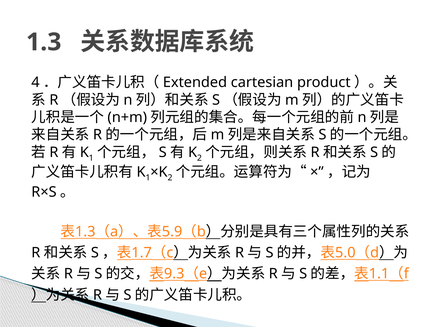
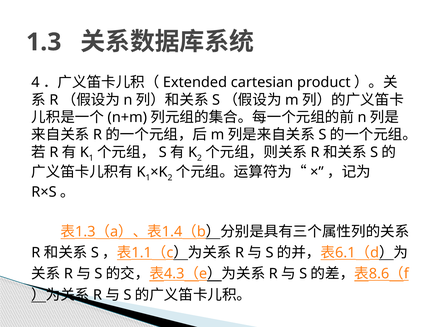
5.9: 5.9 -> 1.4 (172, 232)
1.7: 1.7 -> 1.1 (142, 253)
5.0: 5.0 -> 6.1 (345, 253)
9.3: 9.3 -> 4.3 (174, 274)
1.1: 1.1 -> 8.6 (379, 274)
